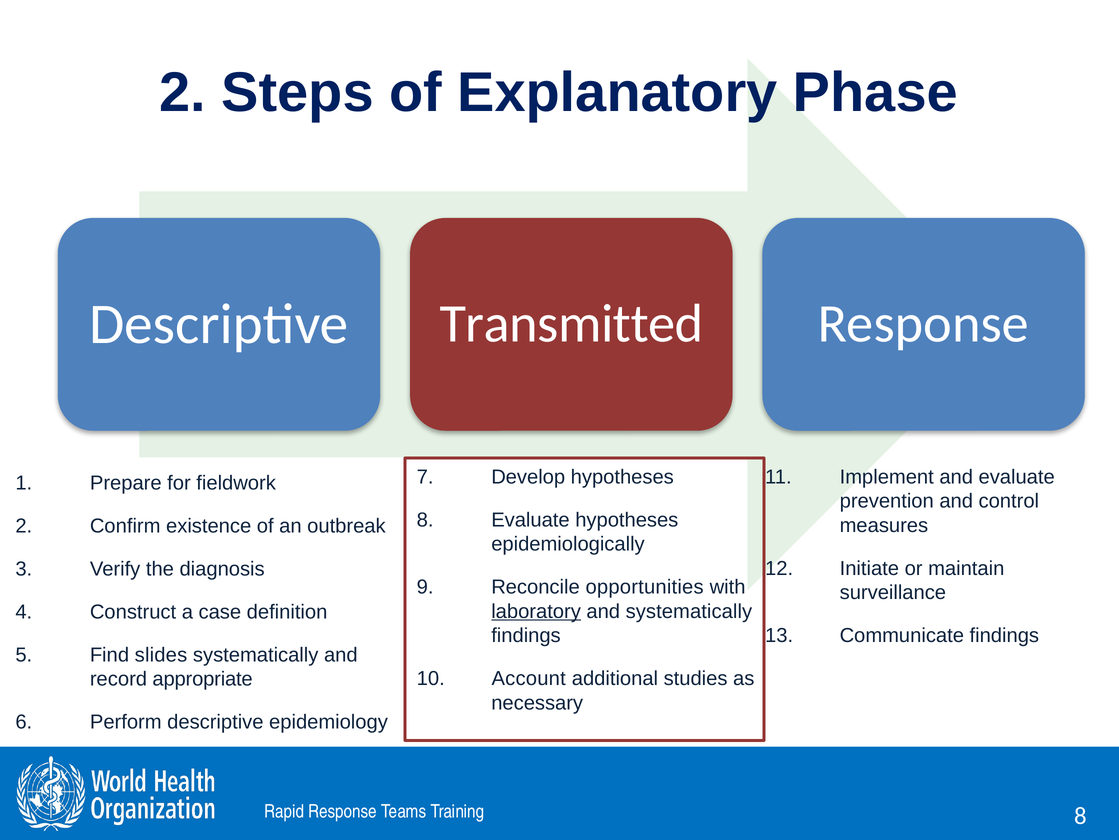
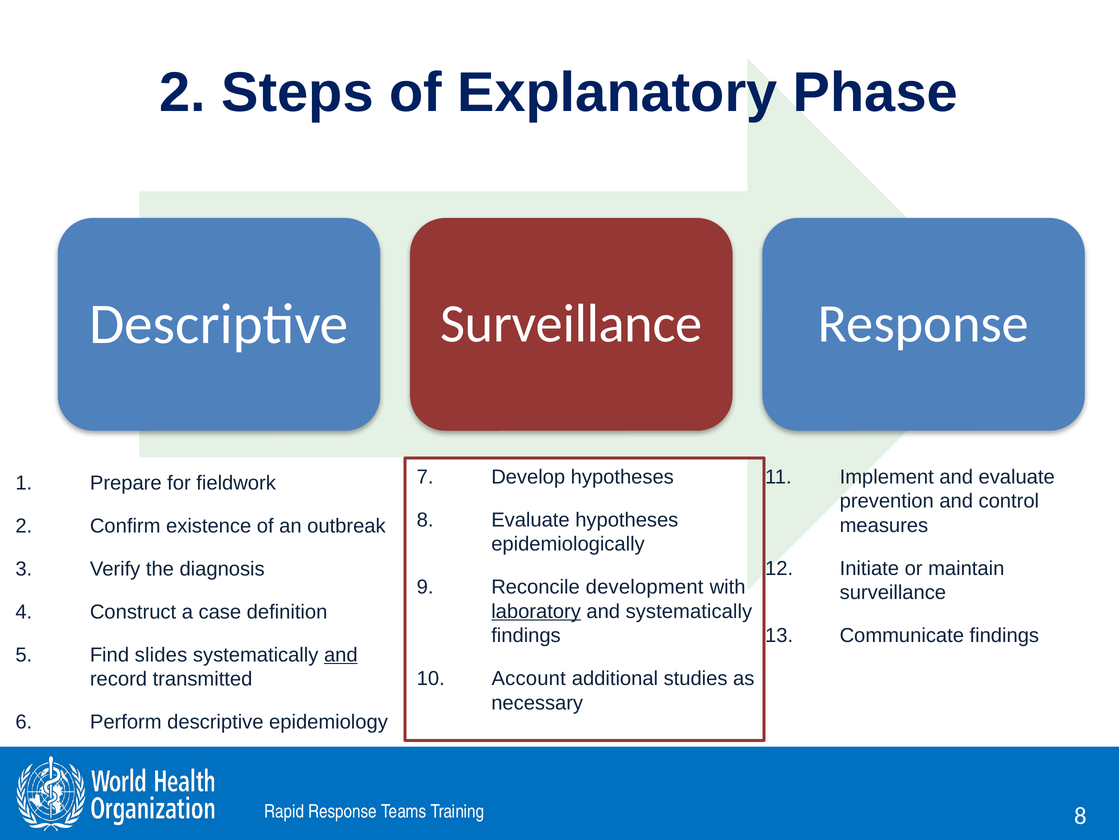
Descriptive Transmitted: Transmitted -> Surveillance (571, 324)
opportunities: opportunities -> development (645, 587)
and underline: none -> present (341, 654)
appropriate: appropriate -> transmitted (203, 679)
